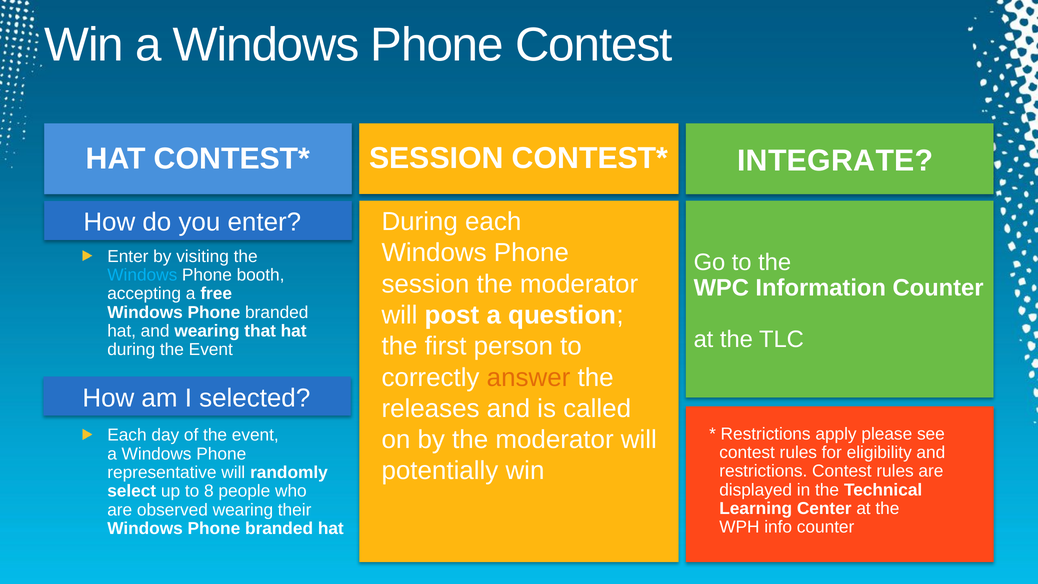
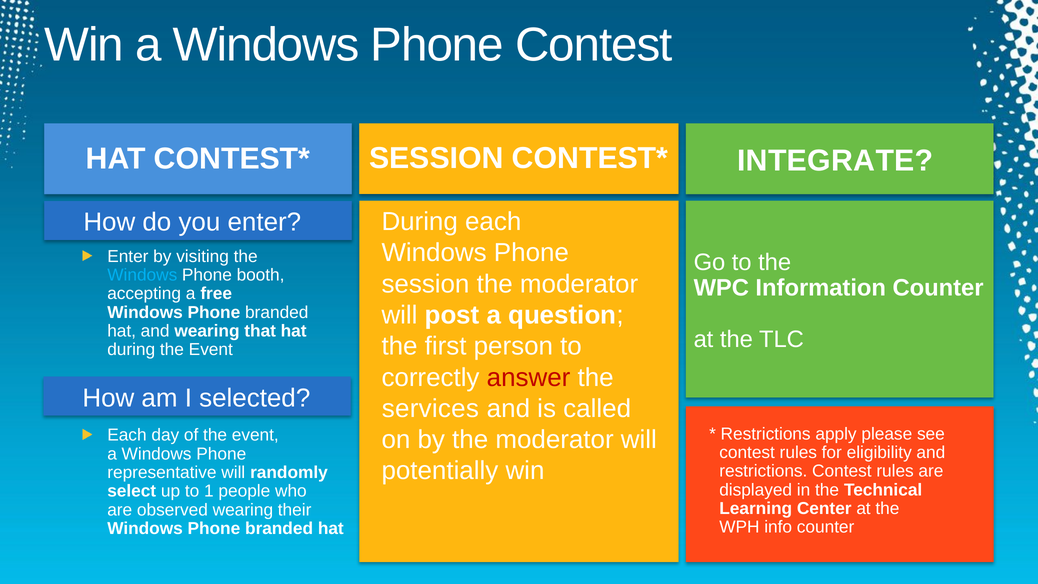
answer colour: orange -> red (529, 377)
releases: releases -> services (430, 409)
8: 8 -> 1 (209, 491)
